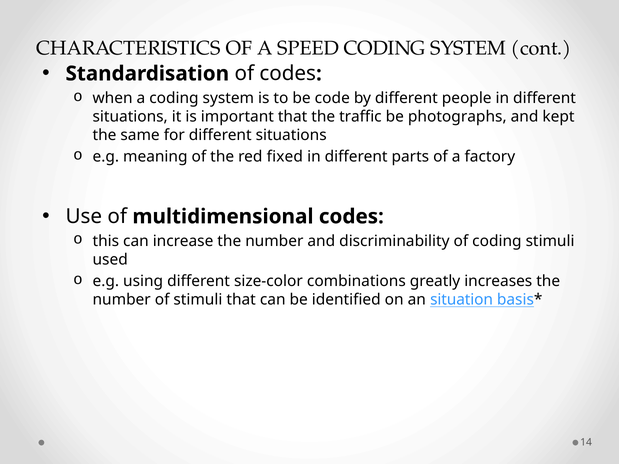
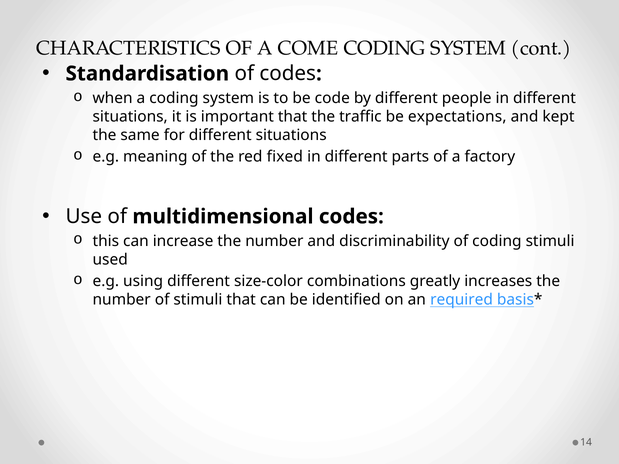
SPEED: SPEED -> COME (308, 48)
photographs: photographs -> expectations (457, 117)
situation: situation -> required (462, 300)
